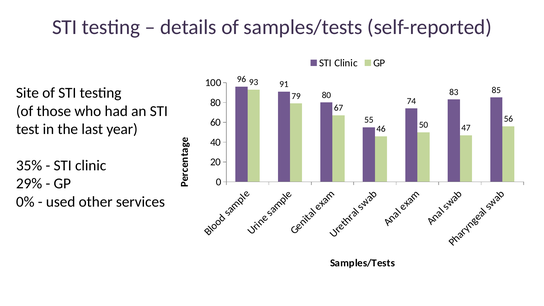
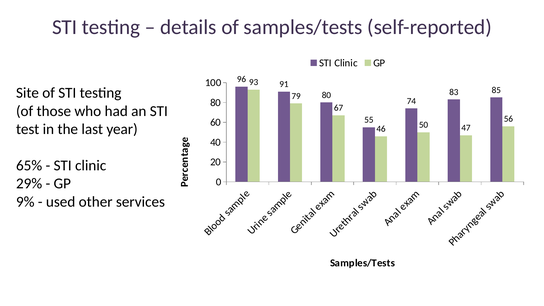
35%: 35% -> 65% (29, 166)
0%: 0% -> 9% (25, 202)
